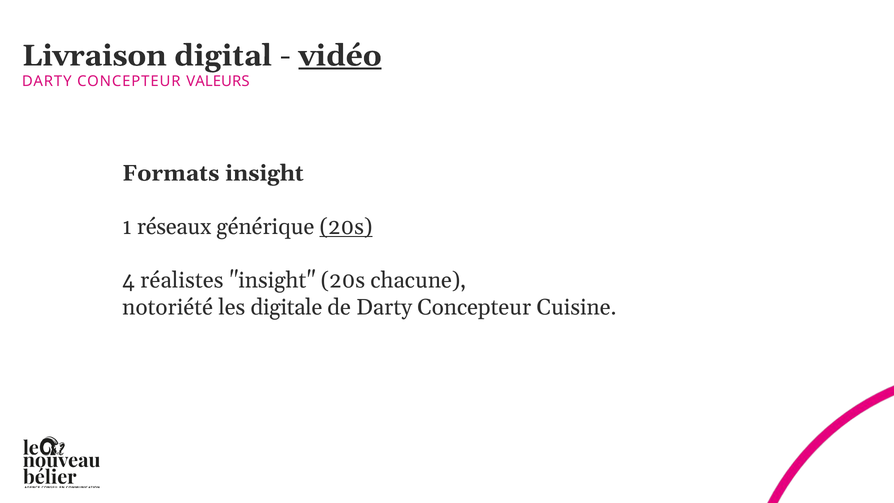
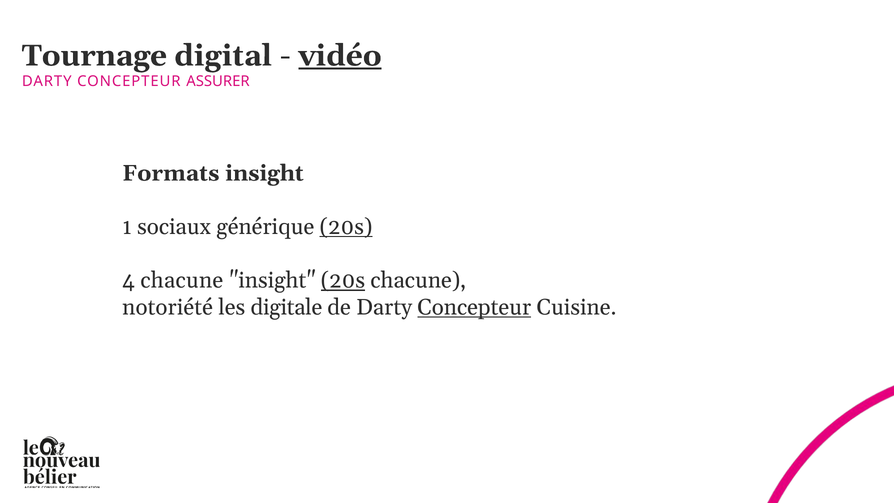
Livraison: Livraison -> Tournage (94, 56)
VALEURS: VALEURS -> ASSURER (218, 81)
réseaux: réseaux -> sociaux (174, 227)
4 réalistes: réalistes -> chacune (182, 280)
20s underline: none -> present (343, 280)
Concepteur underline: none -> present (474, 307)
